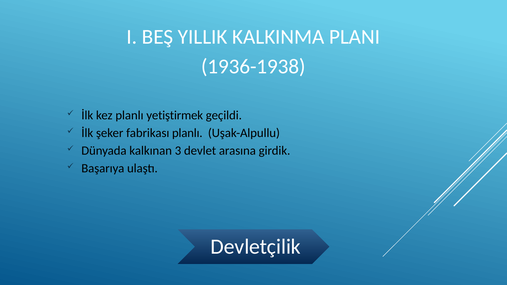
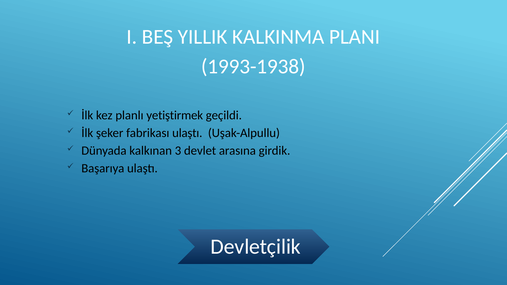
1936-1938: 1936-1938 -> 1993-1938 (253, 67)
fabrikası planlı: planlı -> ulaştı (187, 133)
